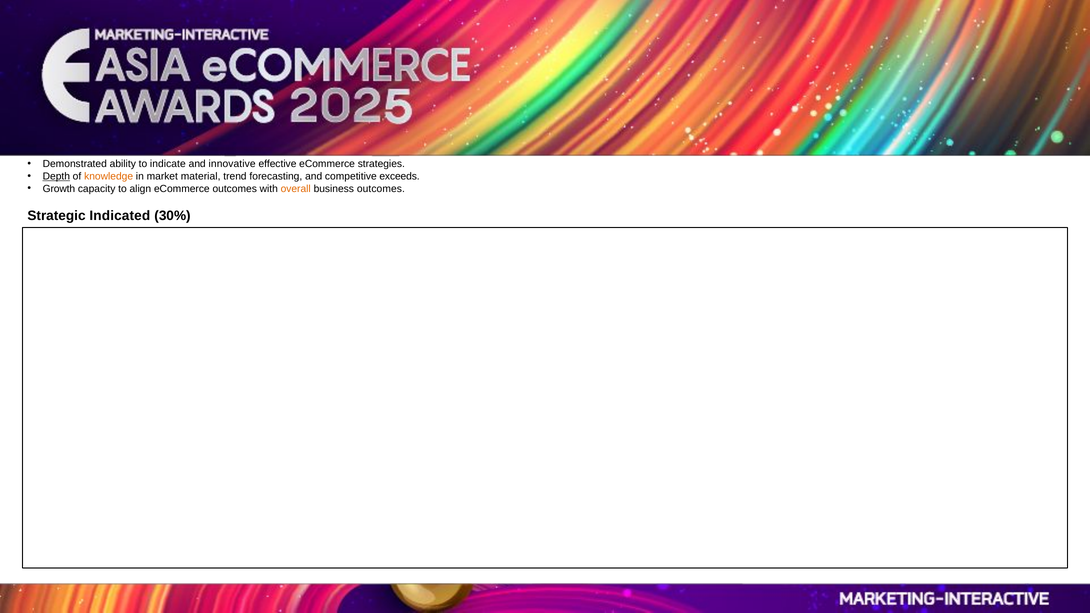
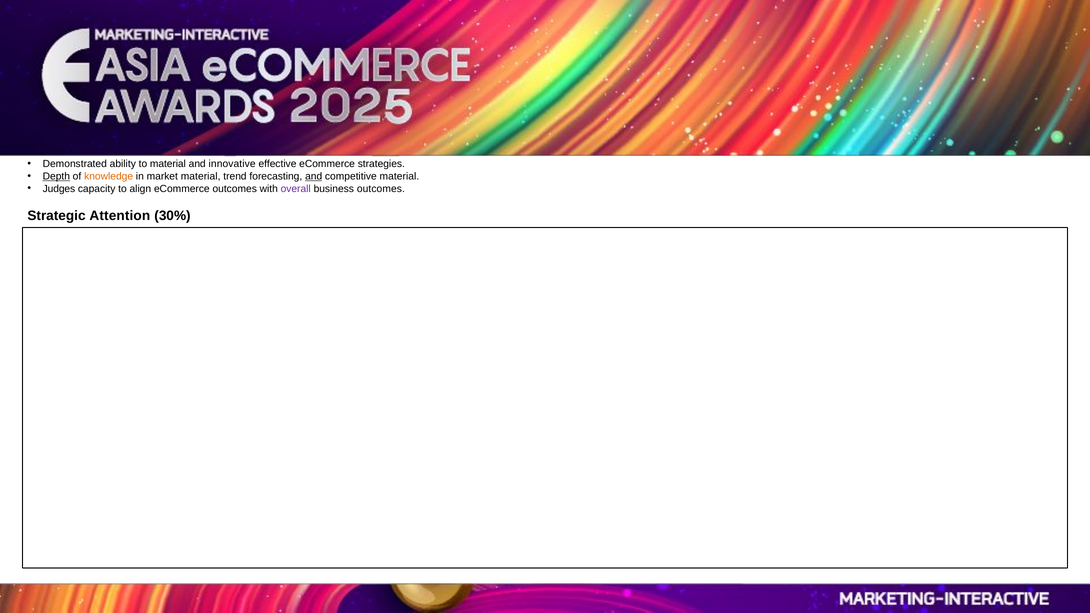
to indicate: indicate -> material (168, 164)
and underline: none -> present (314, 176)
competitive exceeds: exceeds -> material (399, 176)
Growth: Growth -> Judges (59, 189)
overall colour: orange -> purple (296, 189)
Indicated: Indicated -> Attention (120, 216)
